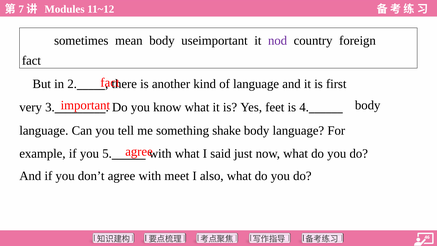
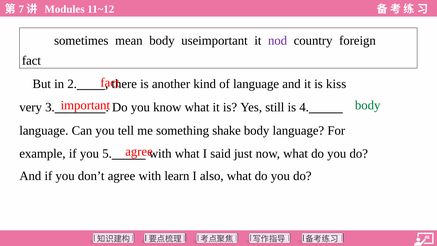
first: first -> kiss (336, 84)
body colour: black -> green (368, 105)
feet: feet -> still (275, 107)
meet: meet -> learn (177, 176)
